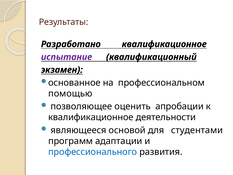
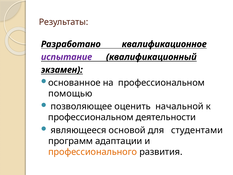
апробации: апробации -> начальной (179, 106)
квалификационное: квалификационное -> профессиональном (91, 117)
профессионального colour: blue -> orange (93, 152)
